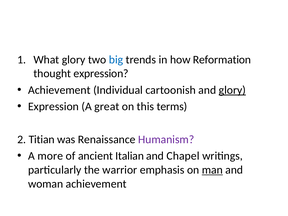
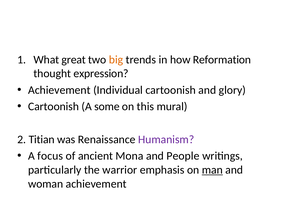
What glory: glory -> great (74, 60)
big colour: blue -> orange (116, 60)
glory underline: present -> none (232, 90)
Expression: Expression -> Cartoonish (54, 107)
great: great -> some (107, 107)
terms: terms -> mural (172, 107)
more: more -> focus (50, 156)
Italian: Italian -> Mona (129, 156)
Chapel: Chapel -> People (183, 156)
